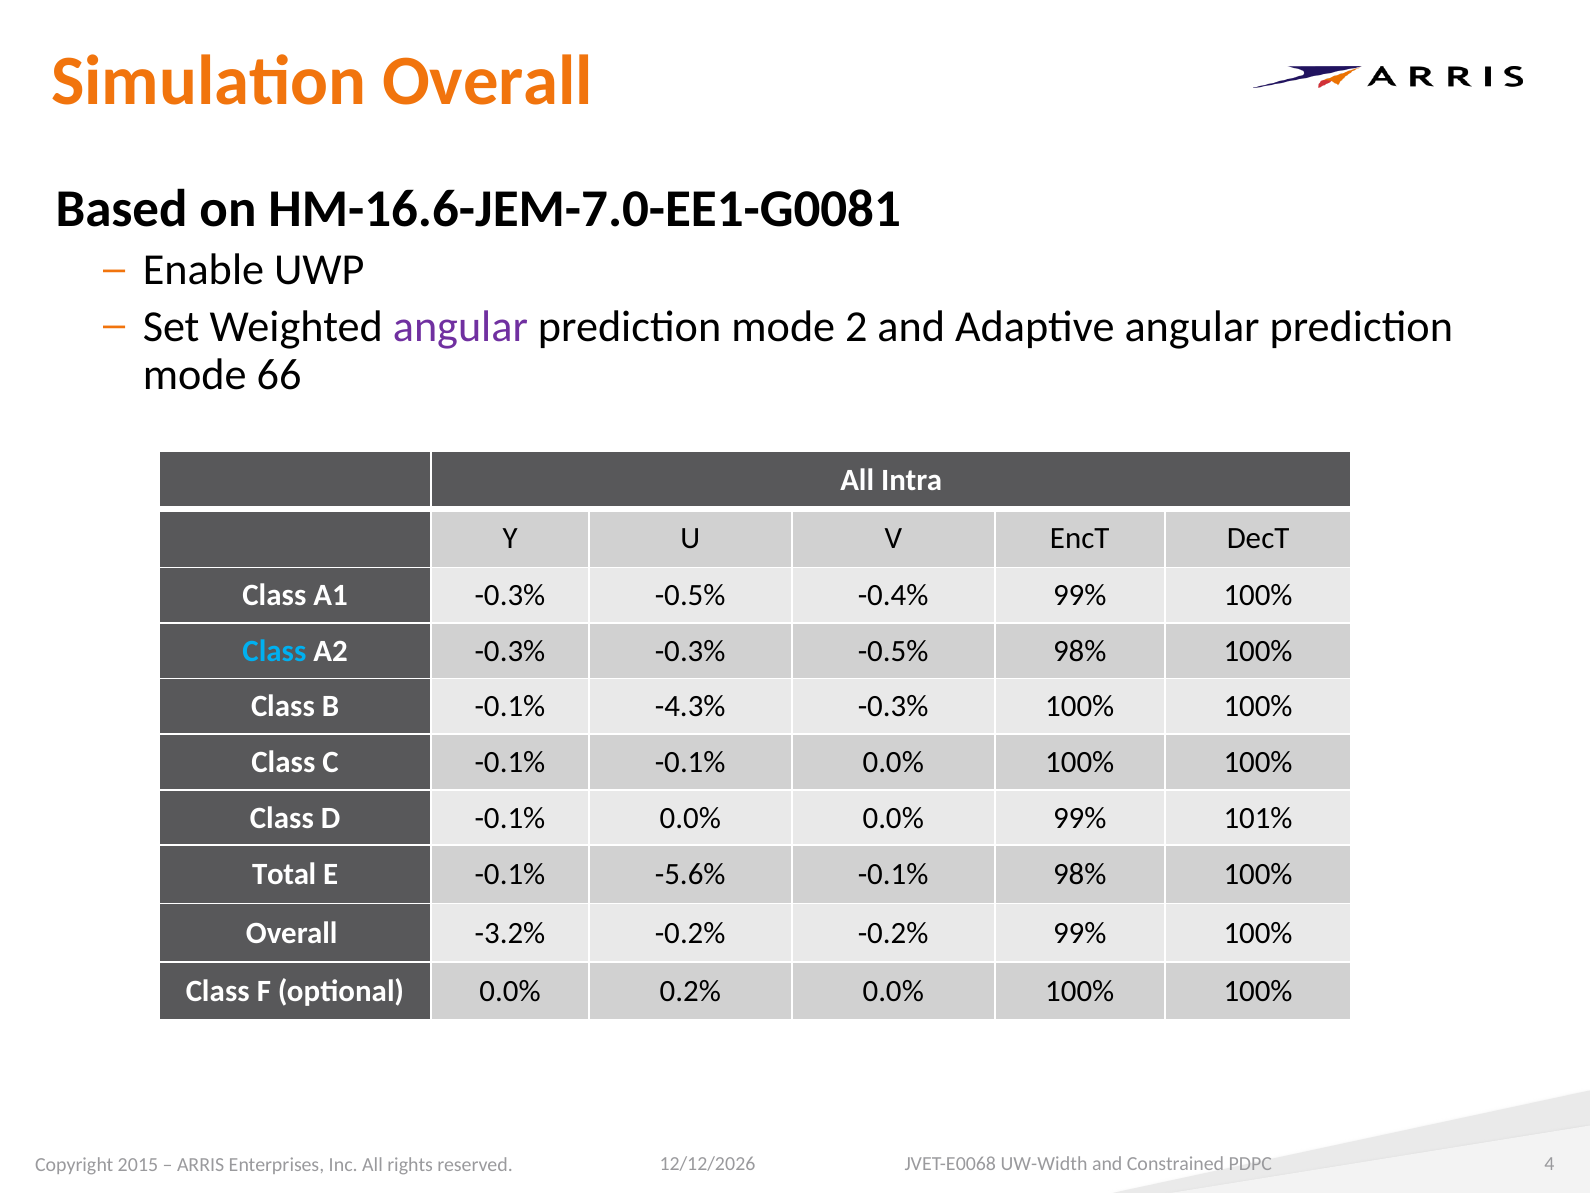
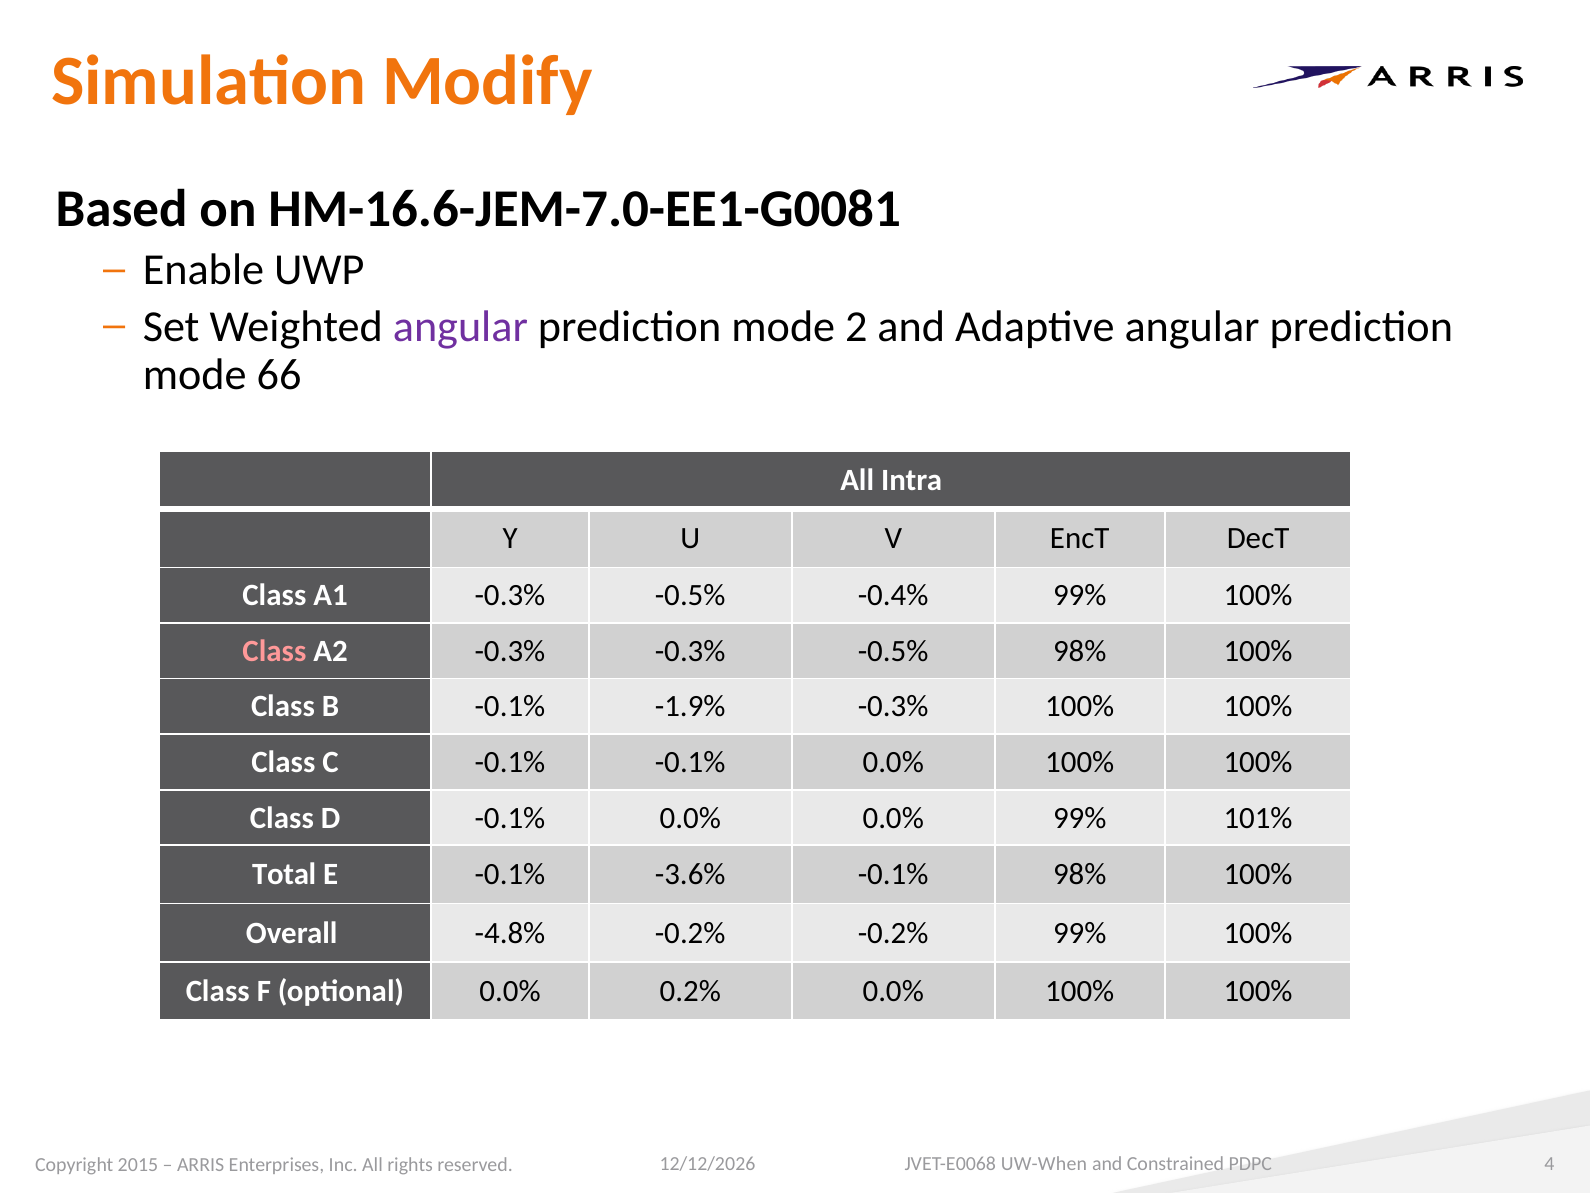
Simulation Overall: Overall -> Modify (487, 82)
Class colour: light blue -> pink (274, 651)
-4.3%: -4.3% -> -1.9% (690, 706)
-5.6%: -5.6% -> -3.6% (690, 874)
-3.2%: -3.2% -> -4.8% (510, 933)
UW-Width: UW-Width -> UW-When (1044, 1164)
